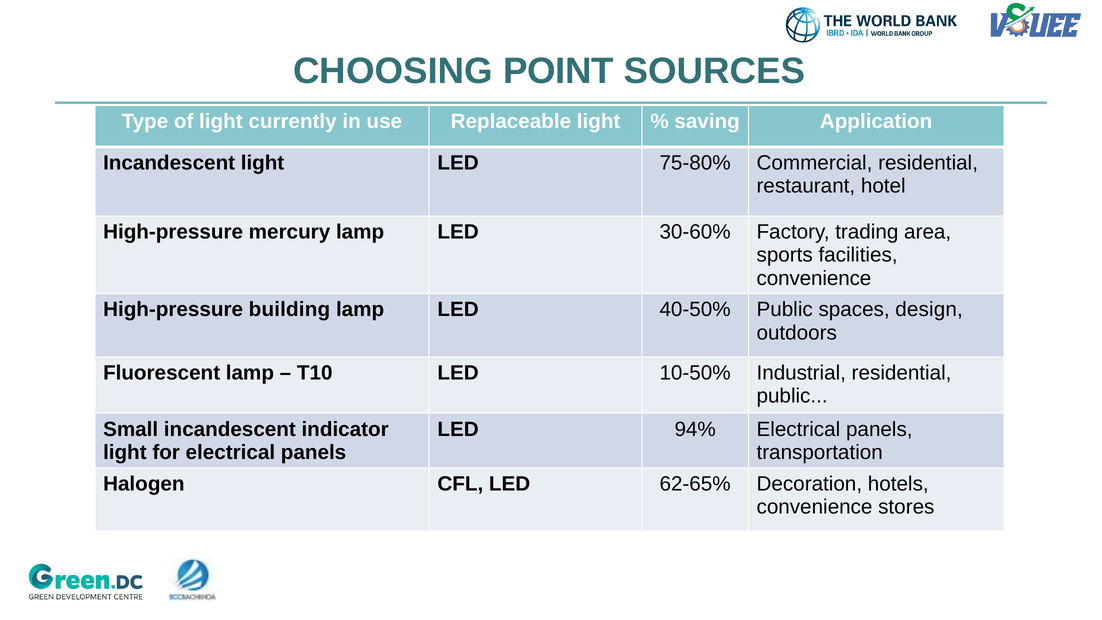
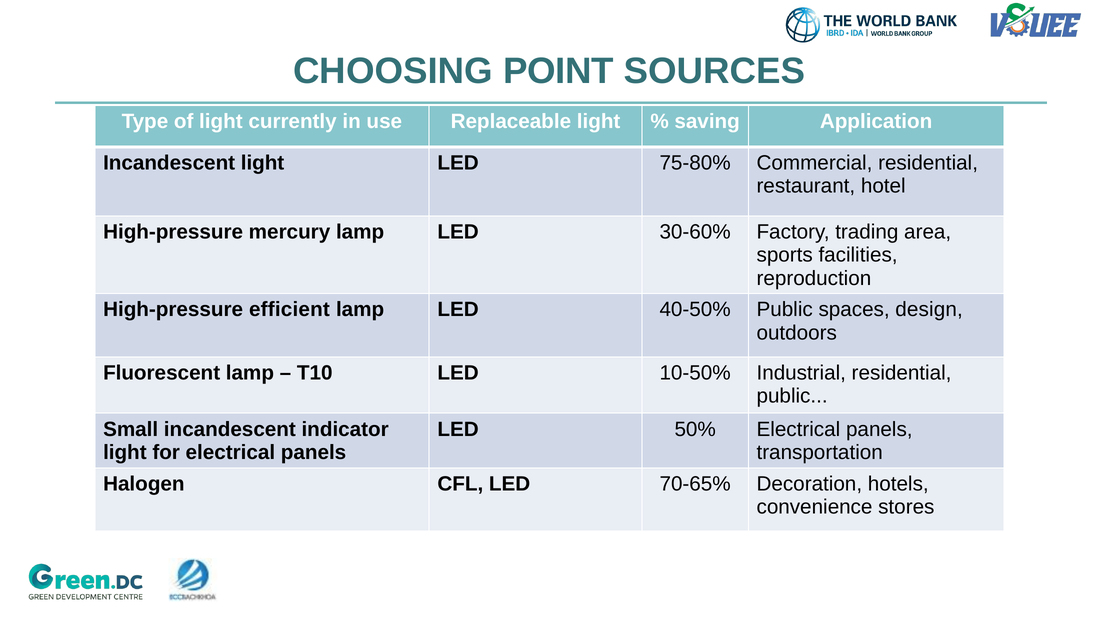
convenience: convenience -> reproduction (814, 278)
building: building -> efficient (289, 310)
94%: 94% -> 50% (695, 429)
62-65%: 62-65% -> 70-65% (695, 484)
